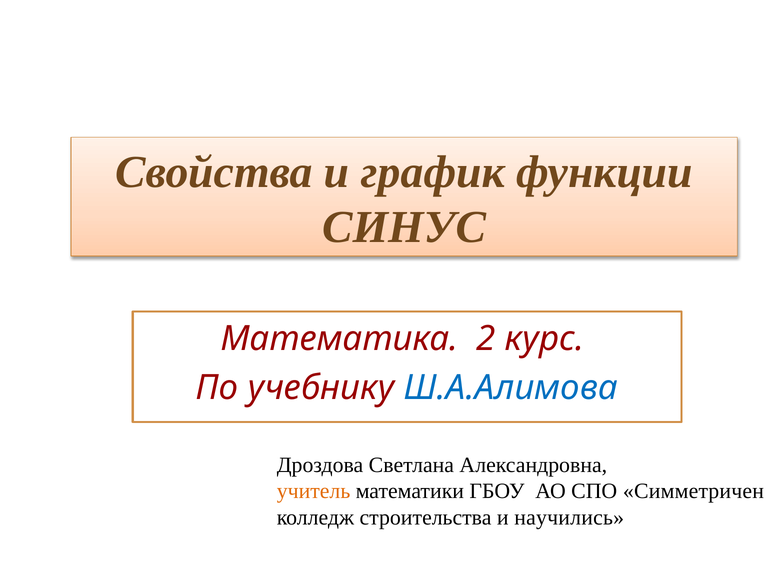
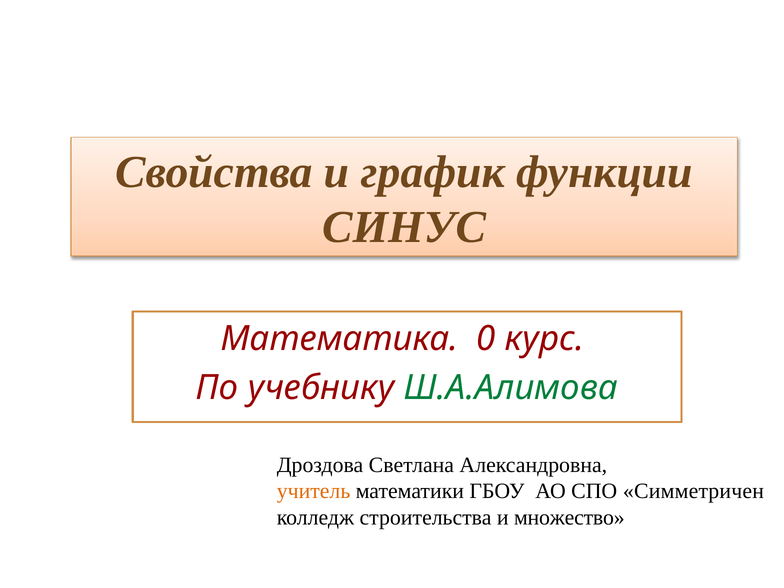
2: 2 -> 0 (486, 339)
Ш.А.Алимова colour: blue -> green (511, 388)
научились: научились -> множество (569, 517)
